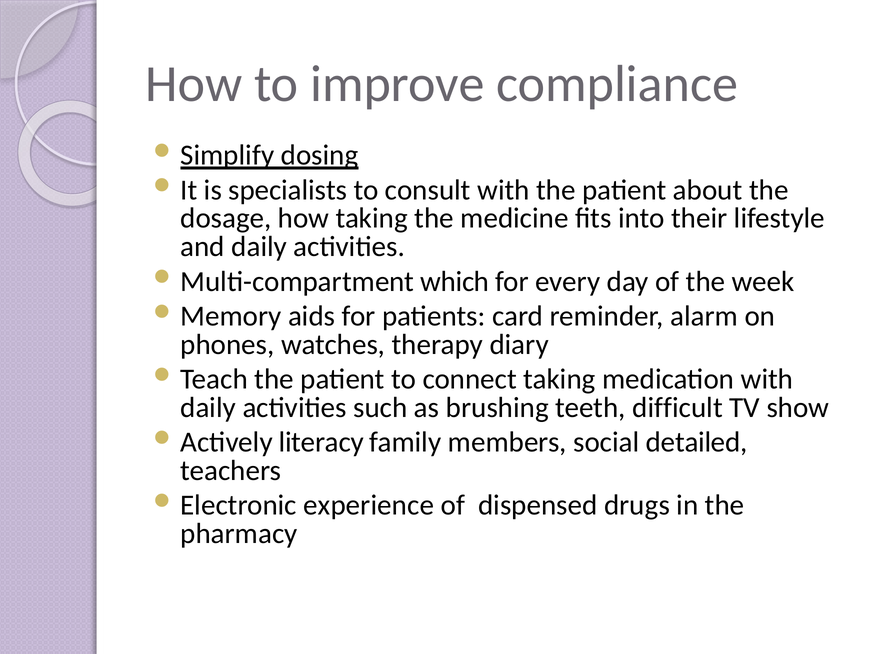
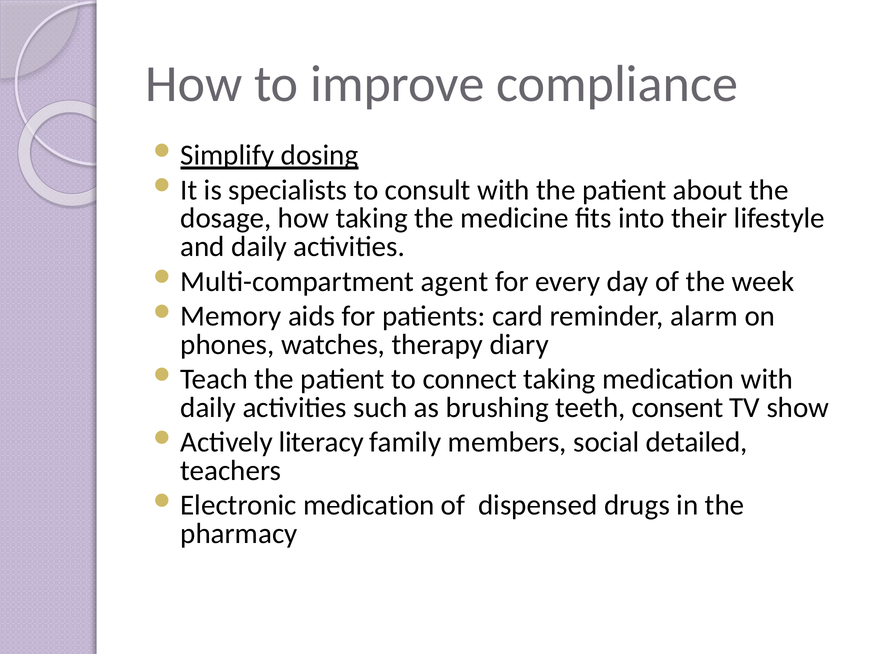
which: which -> agent (455, 281)
difficult: difficult -> consent (678, 407)
experience: experience -> medication (369, 505)
